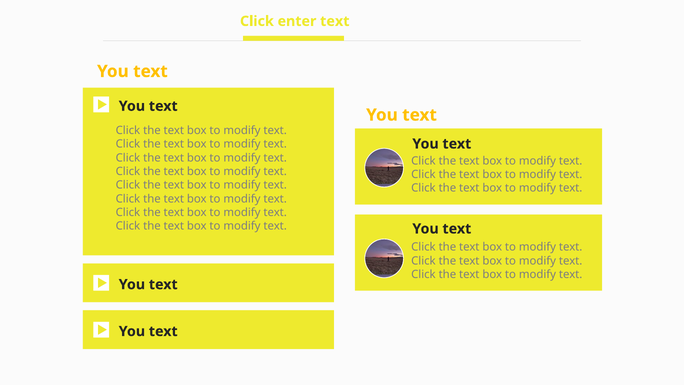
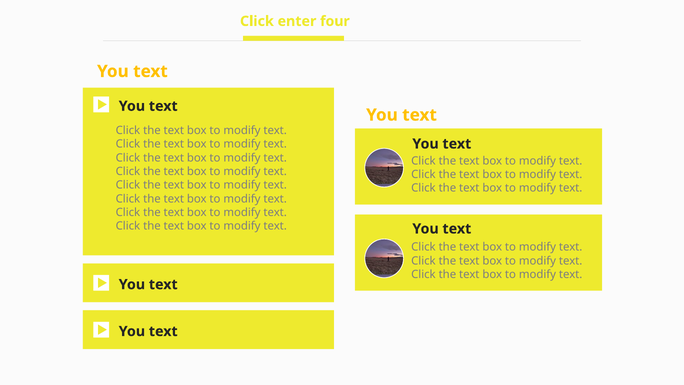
enter text: text -> four (335, 21)
